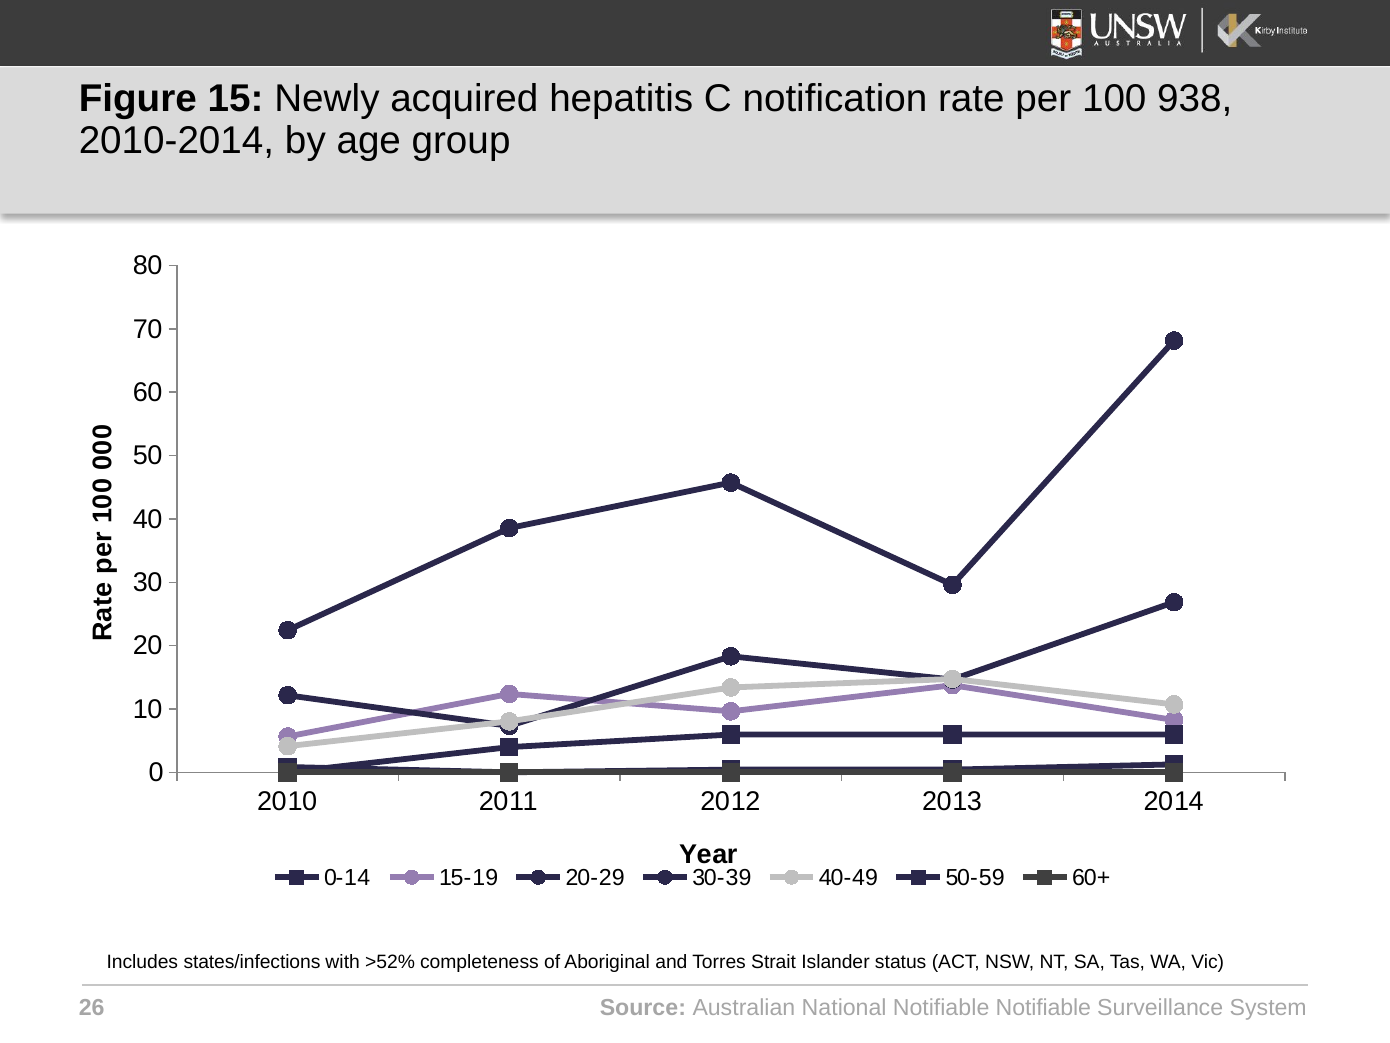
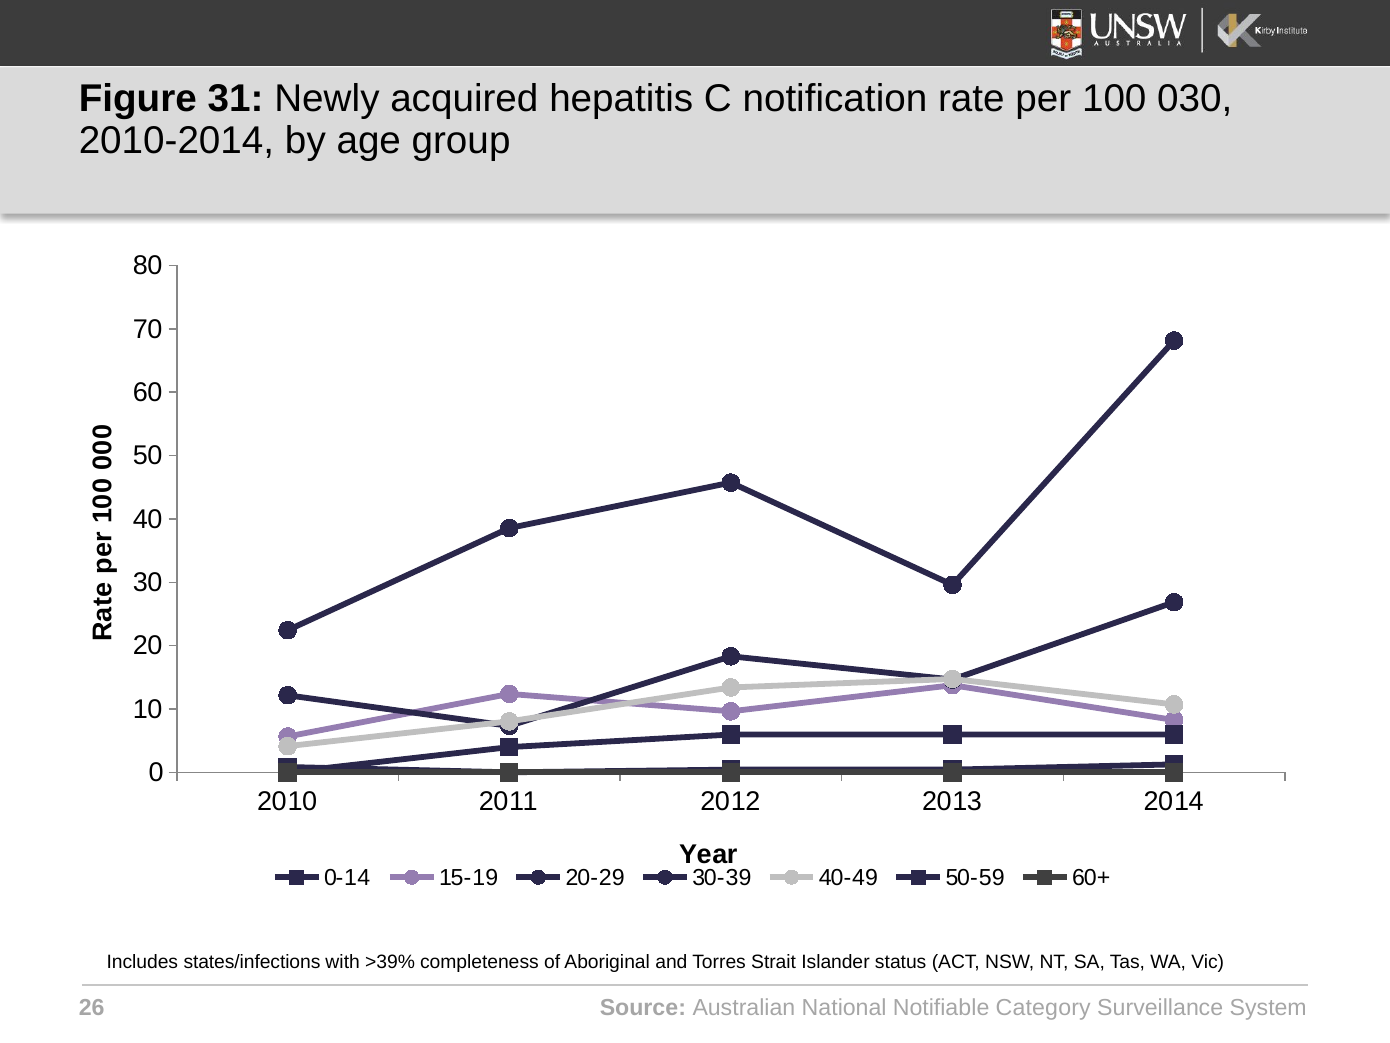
15: 15 -> 31 (235, 99)
938: 938 -> 030 (1195, 99)
>52%: >52% -> >39% (390, 962)
Notifiable Notifiable: Notifiable -> Category (1043, 1007)
